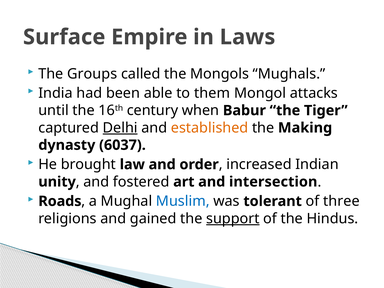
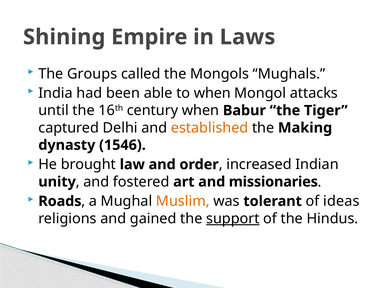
Surface: Surface -> Shining (64, 37)
to them: them -> when (212, 93)
Delhi underline: present -> none (120, 128)
6037: 6037 -> 1546 (122, 145)
intersection: intersection -> missionaries (273, 182)
Muslim colour: blue -> orange (183, 201)
three: three -> ideas (341, 201)
